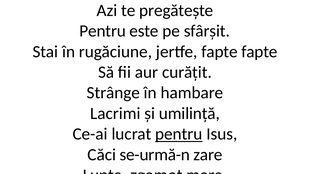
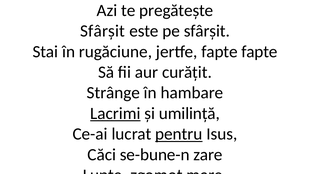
Pentru: Pentru -> Sfârșit (103, 31)
Lacrimi underline: none -> present (115, 114)
se-urmă-n: se-urmă-n -> se-bune-n (155, 155)
